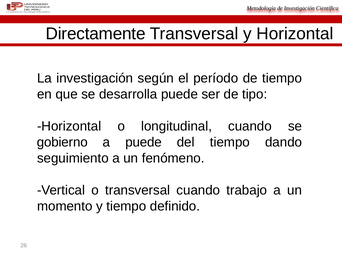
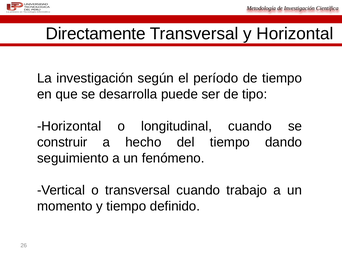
gobierno: gobierno -> construir (62, 142)
a puede: puede -> hecho (143, 142)
